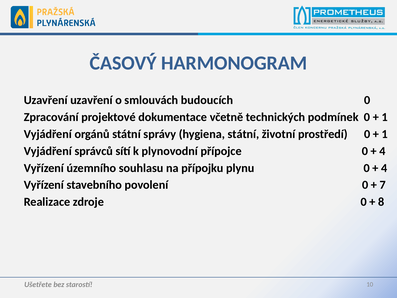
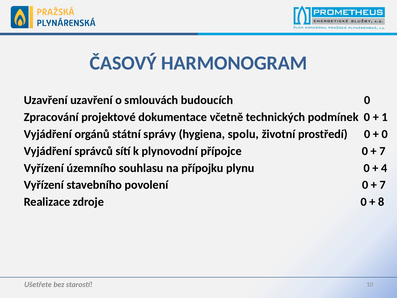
hygiena státní: státní -> spolu (243, 134)
1: 1 -> 0 (385, 134)
4: 4 -> 7 (383, 151)
